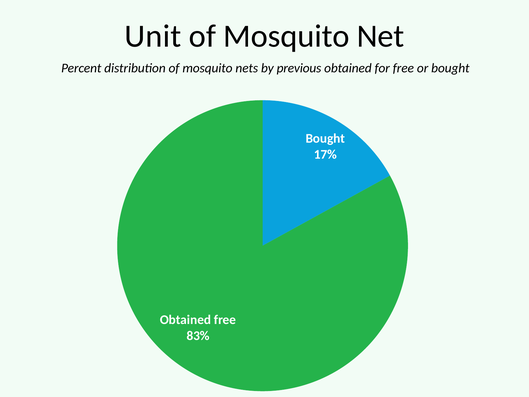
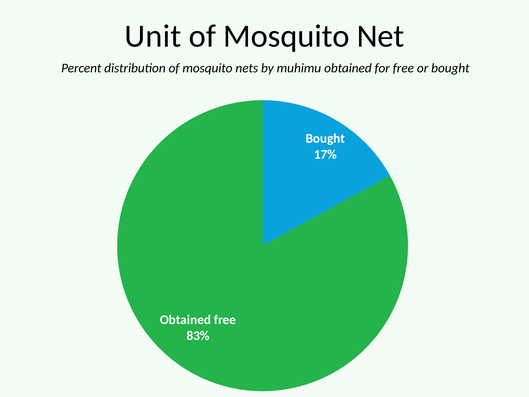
previous: previous -> muhimu (299, 68)
